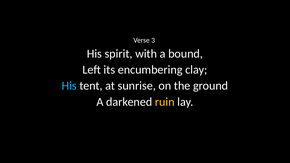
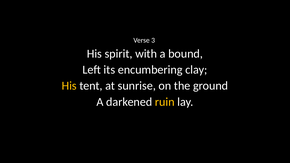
His colour: light blue -> yellow (69, 86)
